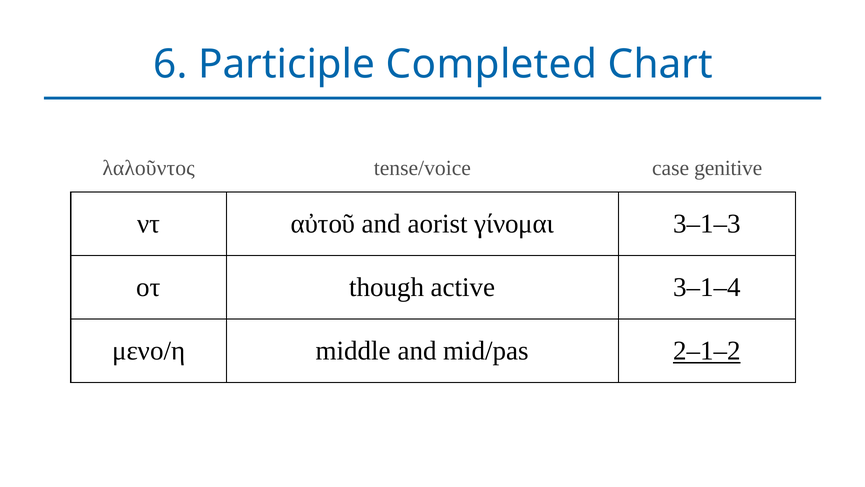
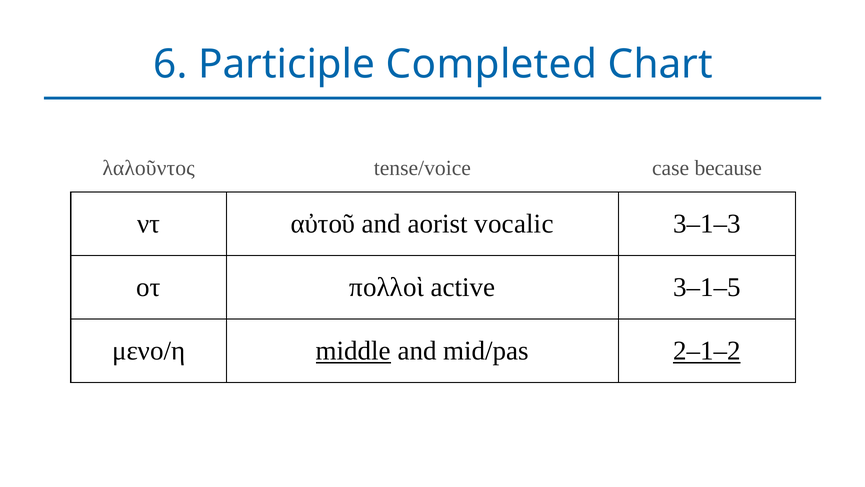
genitive: genitive -> because (728, 168)
γίνομαι: γίνομαι -> vocalic (514, 224)
though: though -> πολλοὶ (387, 287)
3–1–4: 3–1–4 -> 3–1–5 (707, 287)
middle underline: none -> present (353, 351)
